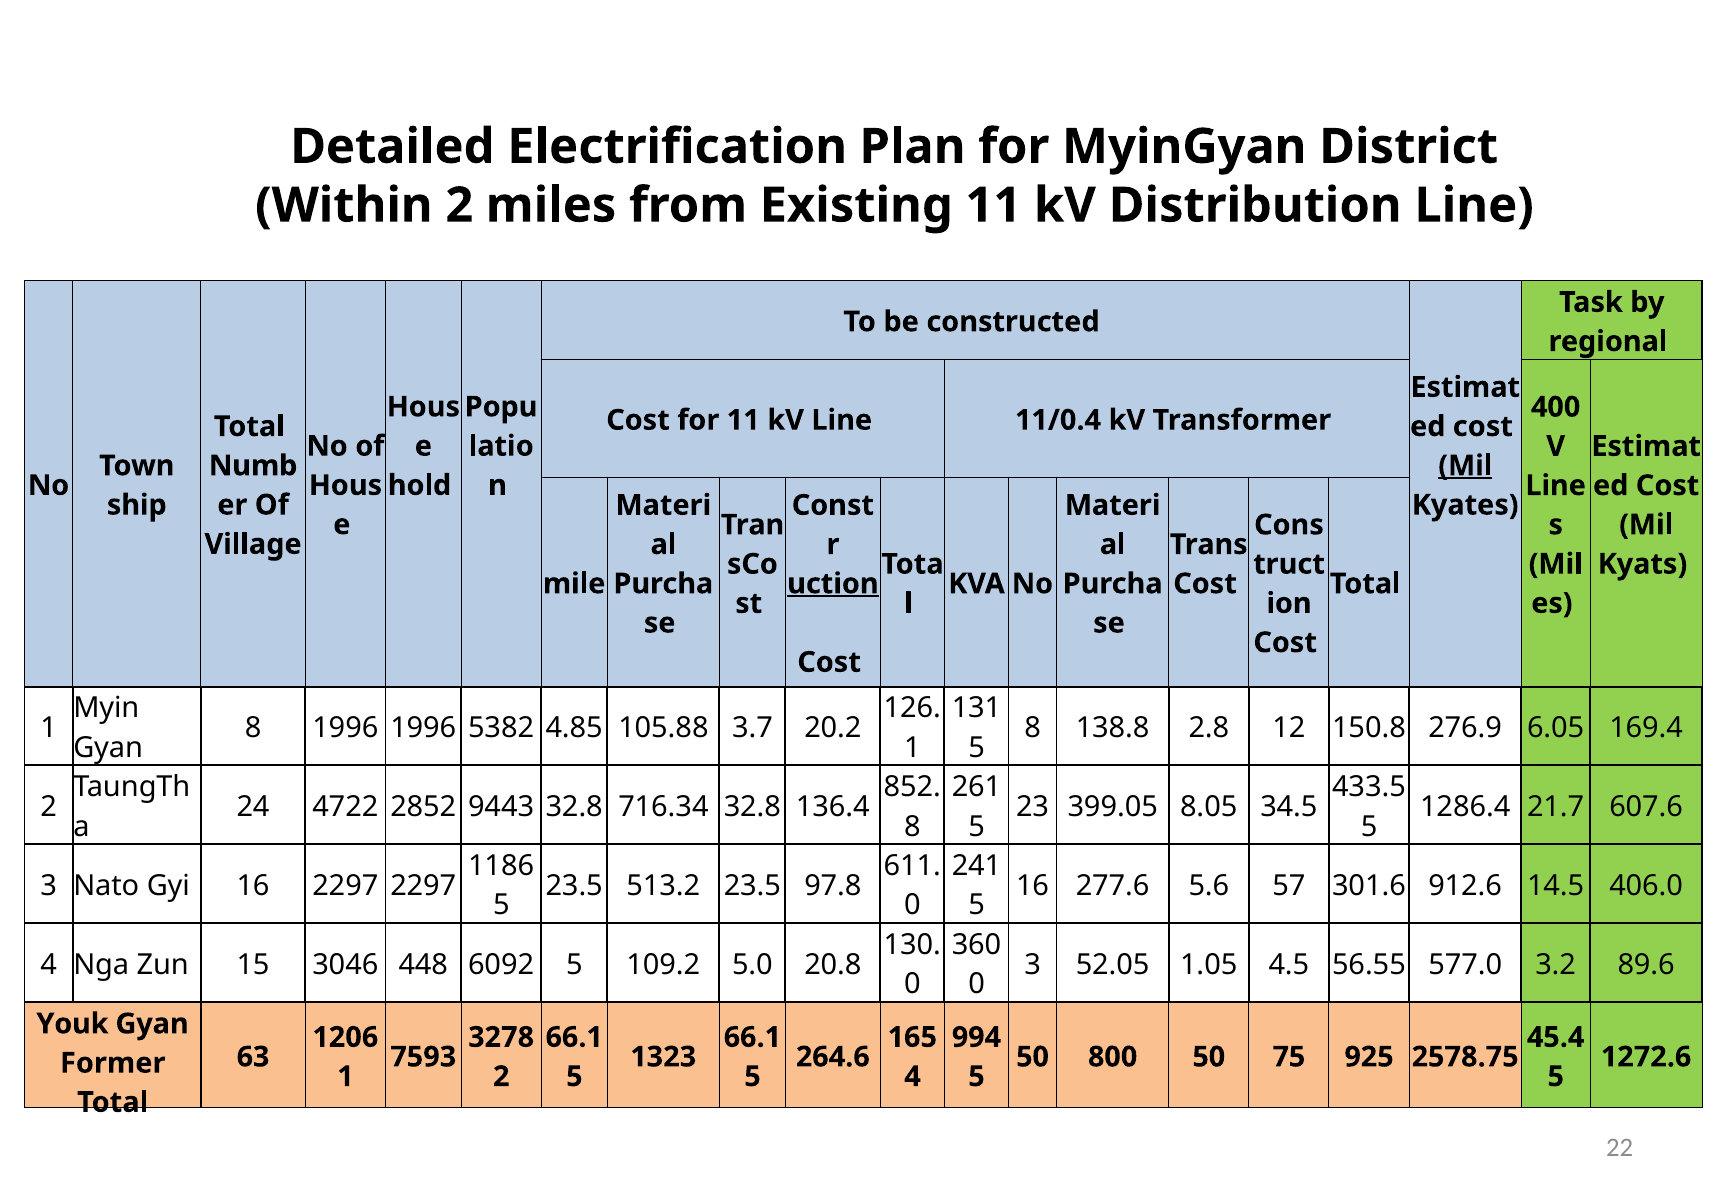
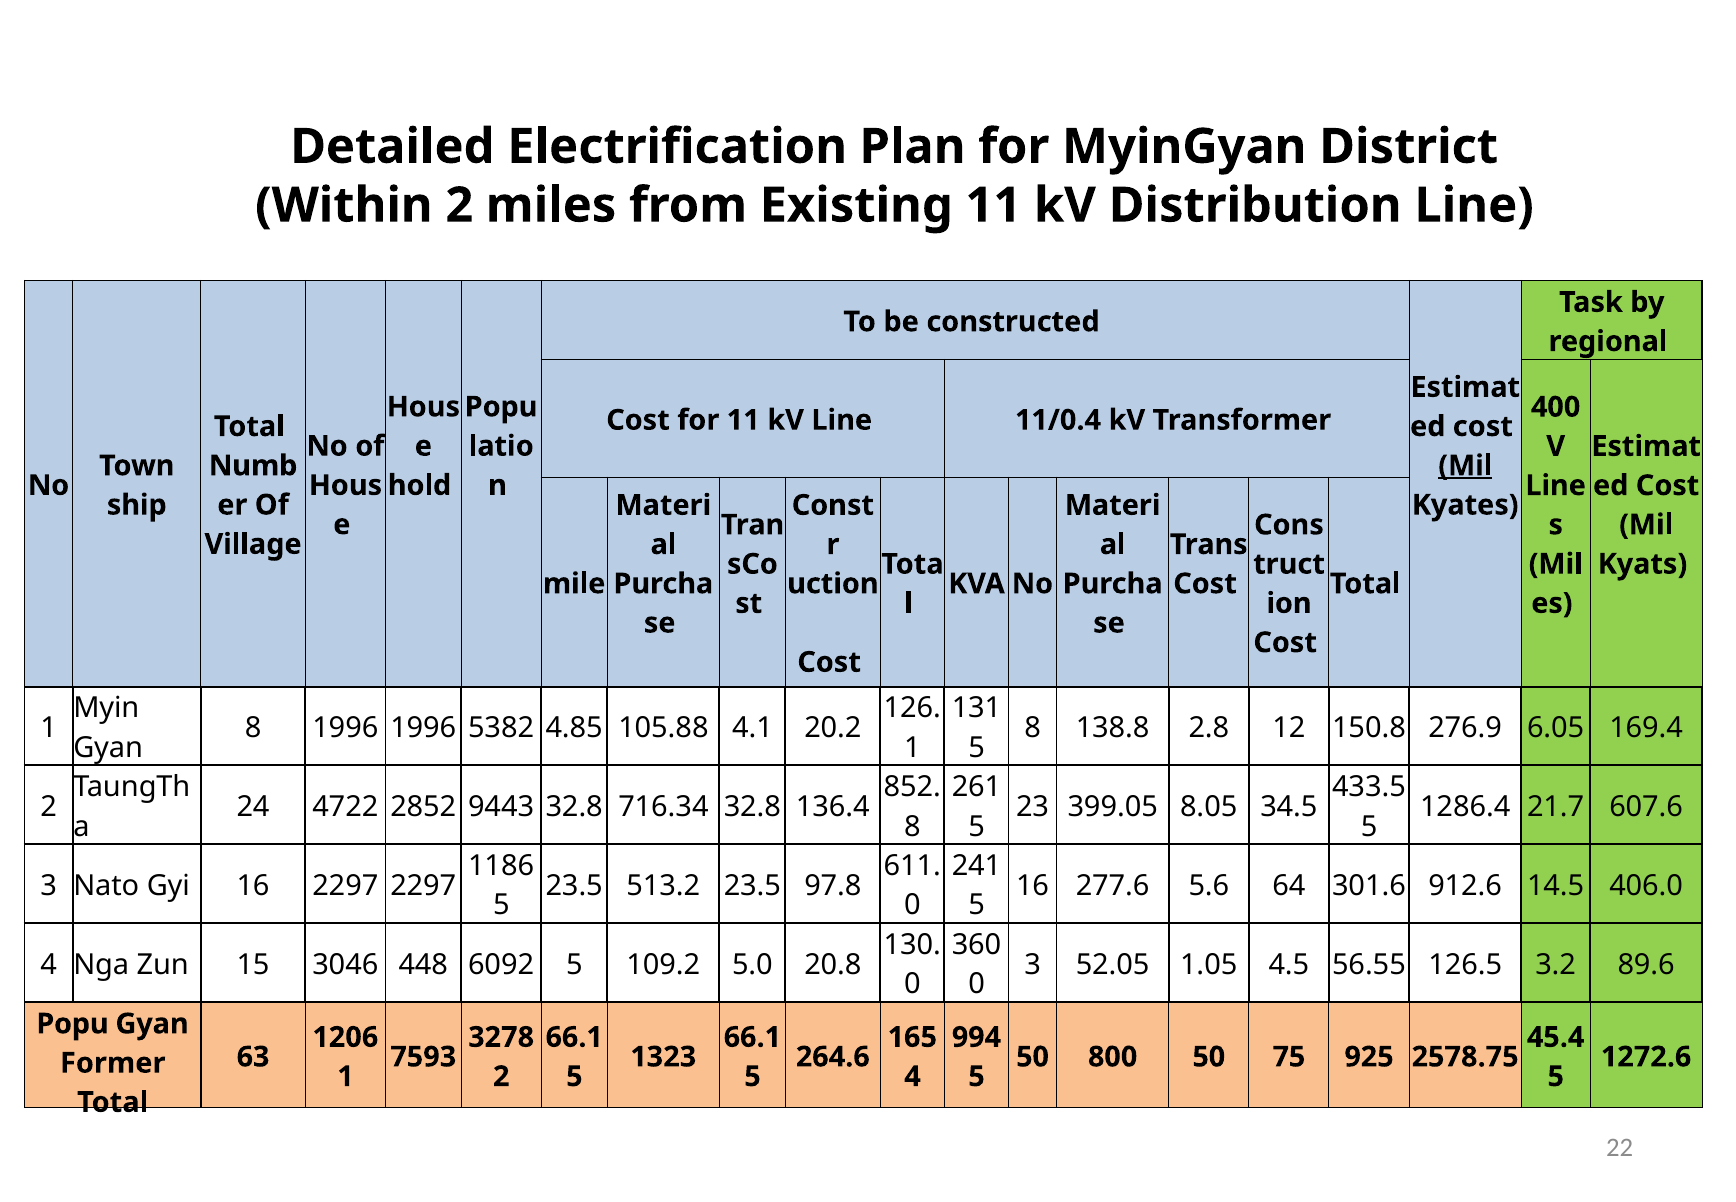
uction underline: present -> none (833, 584)
3.7: 3.7 -> 4.1 (752, 728)
57: 57 -> 64 (1289, 885)
577.0: 577.0 -> 126.5 (1465, 964)
Youk: Youk -> Popu (72, 1024)
